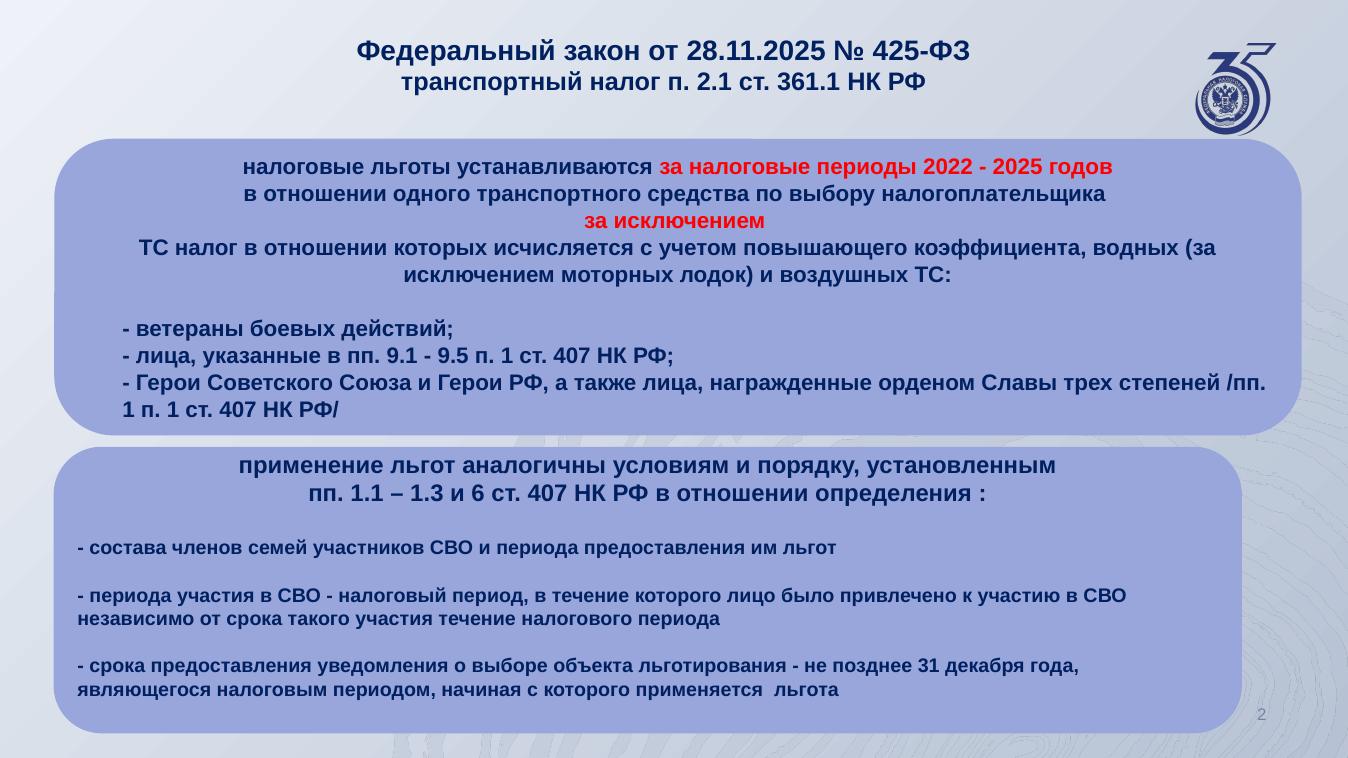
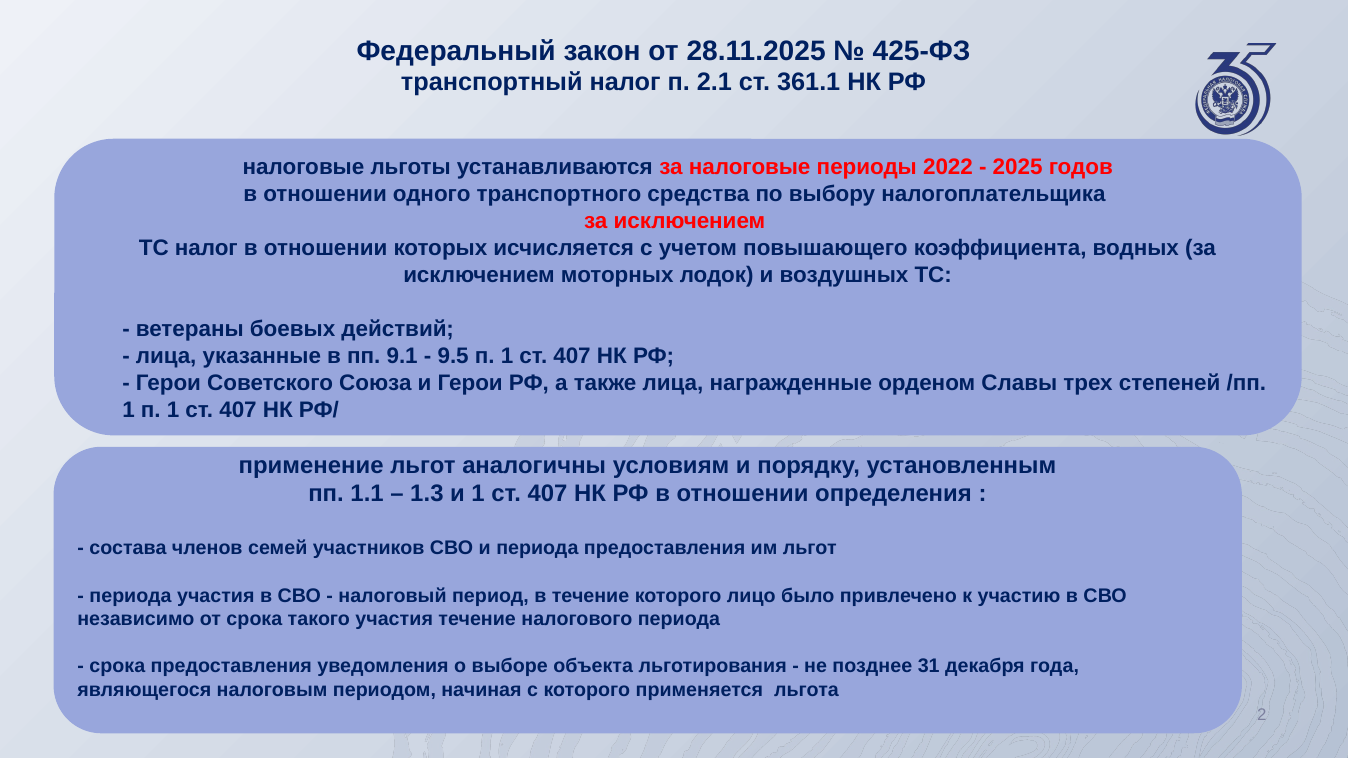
и 6: 6 -> 1 (478, 494)
